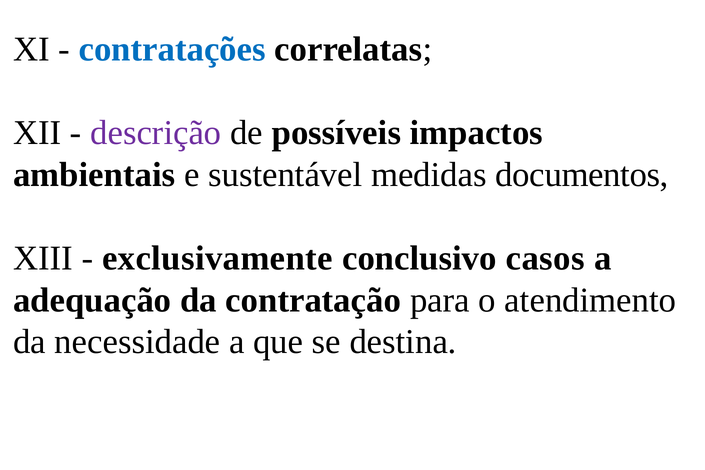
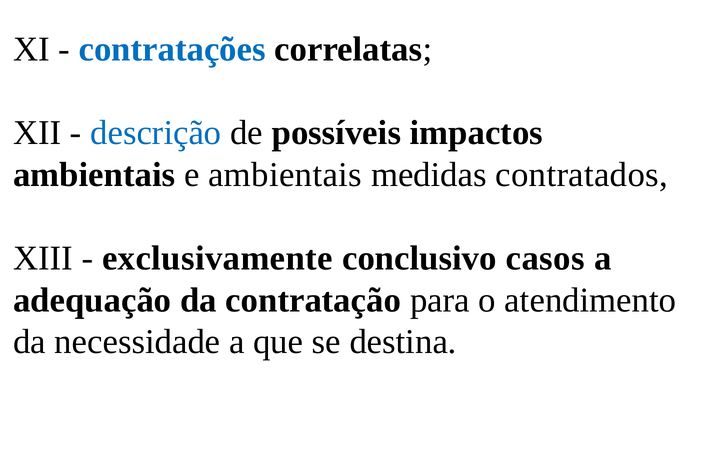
descrição colour: purple -> blue (156, 133)
e sustentável: sustentável -> ambientais (285, 175)
documentos: documentos -> contratados (582, 175)
